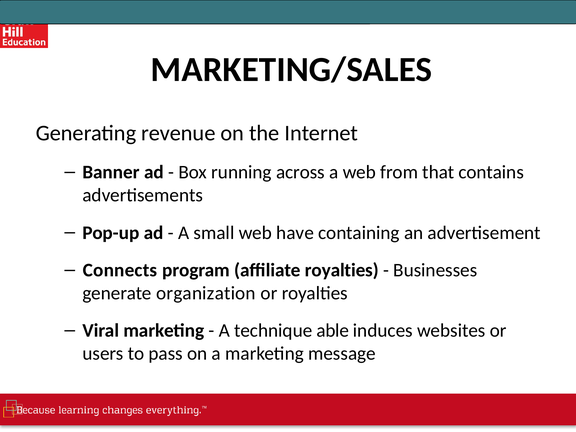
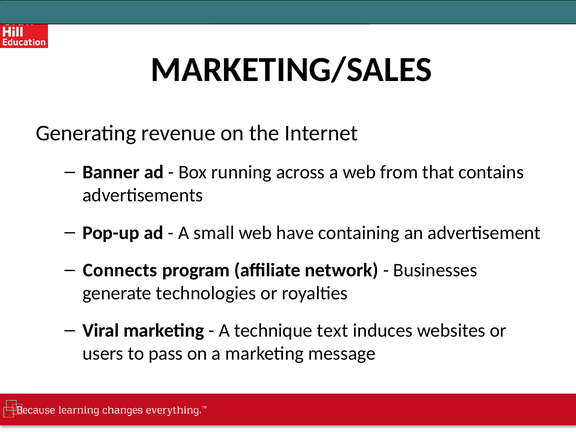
affiliate royalties: royalties -> network (342, 270)
organization: organization -> technologies (206, 293)
able: able -> text (333, 331)
